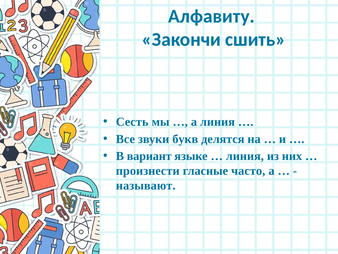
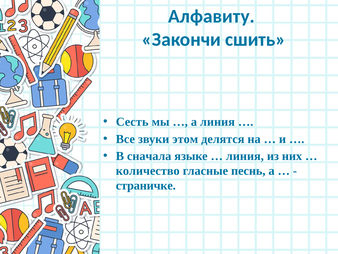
букв: букв -> этом (185, 139)
вариант: вариант -> сначала (149, 156)
произнести: произнести -> количество (148, 170)
часто: часто -> песнь (248, 170)
называют: называют -> страничке (146, 185)
